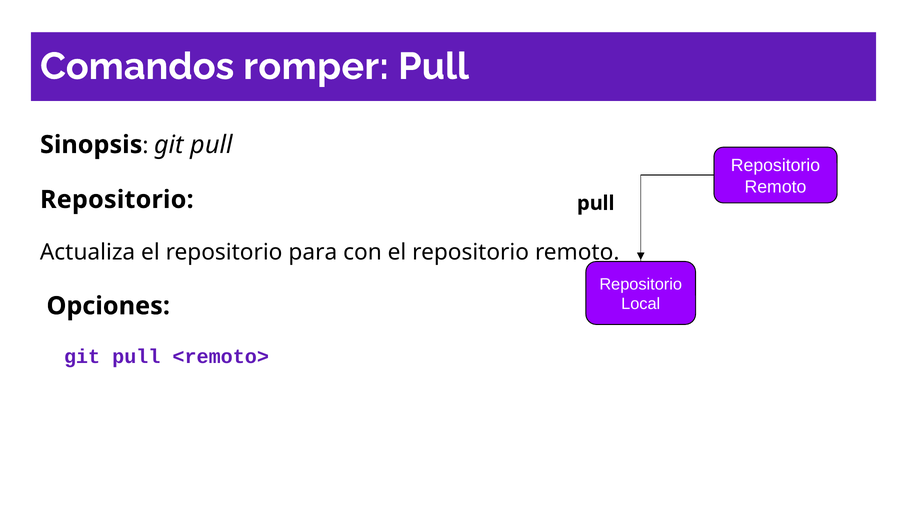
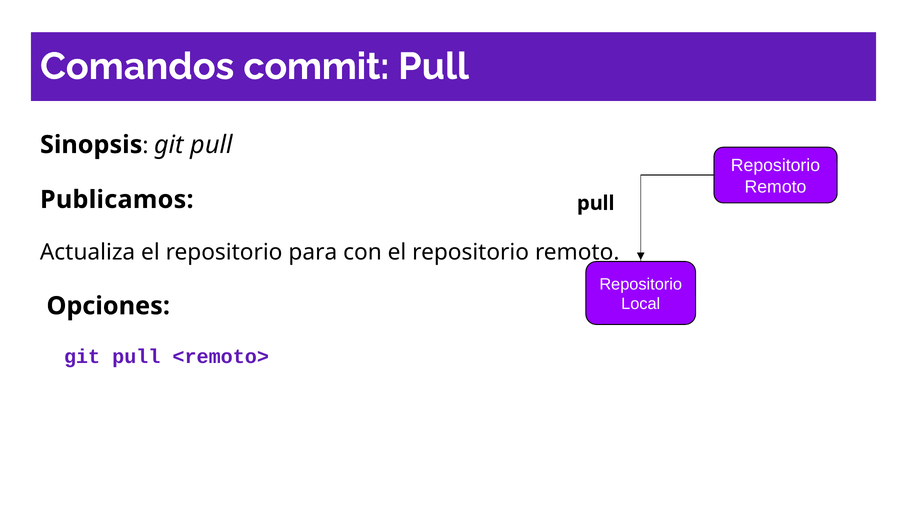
romper: romper -> commit (316, 67)
Repositorio: Repositorio -> Publicamos (117, 200)
